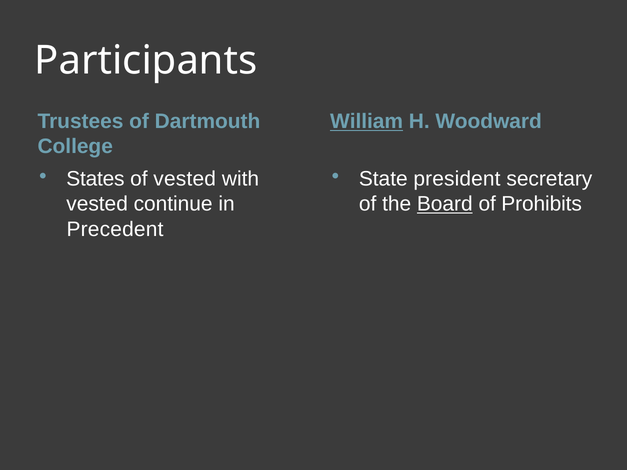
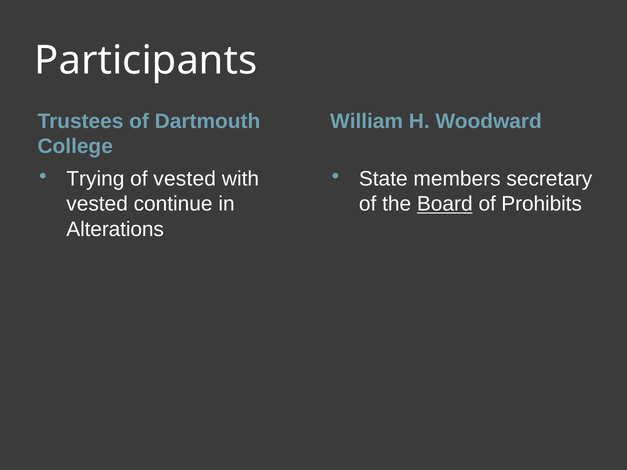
William underline: present -> none (367, 122)
States: States -> Trying (95, 179)
president: president -> members (457, 179)
Precedent: Precedent -> Alterations (115, 229)
